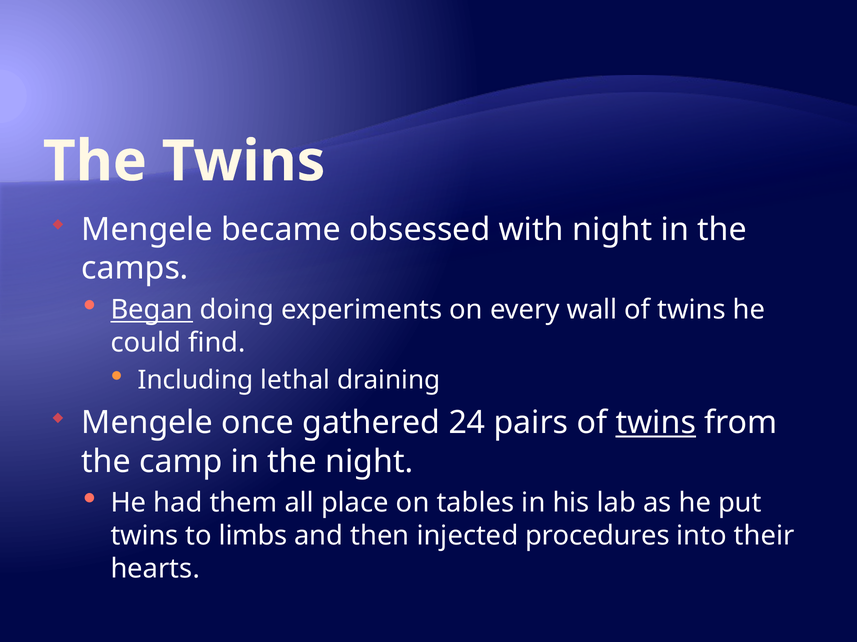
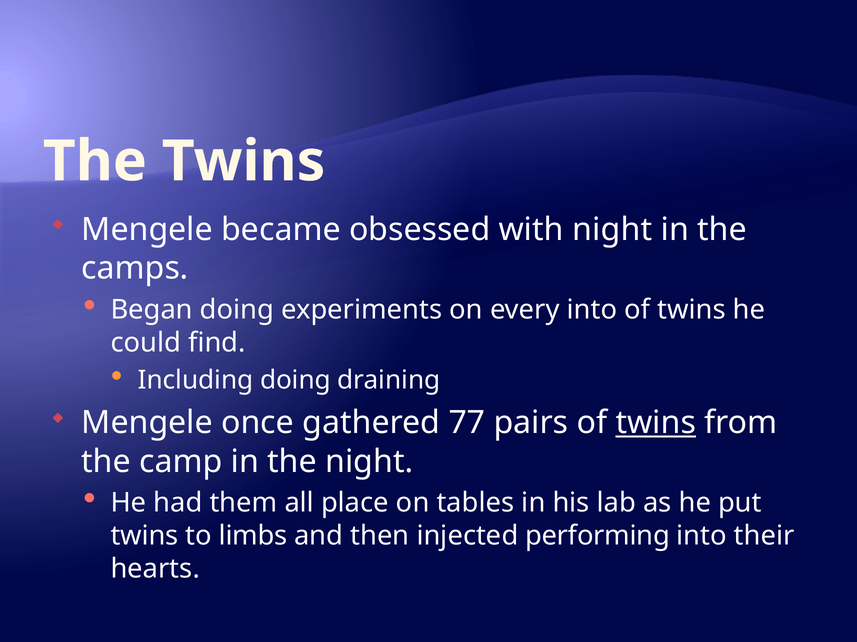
Began underline: present -> none (152, 310)
every wall: wall -> into (592, 310)
Including lethal: lethal -> doing (295, 381)
24: 24 -> 77 (467, 423)
procedures: procedures -> performing (598, 536)
